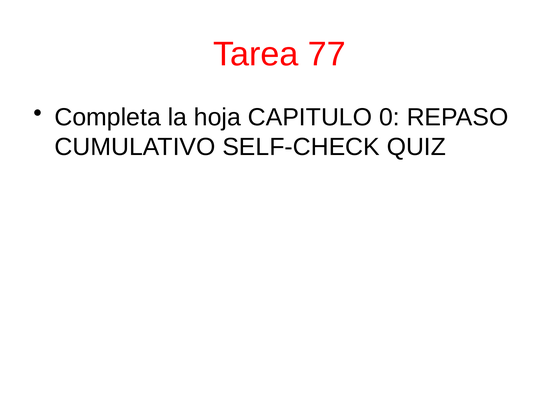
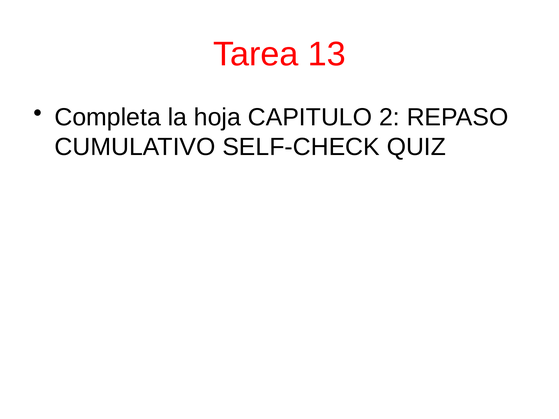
77: 77 -> 13 (327, 54)
0: 0 -> 2 (389, 117)
